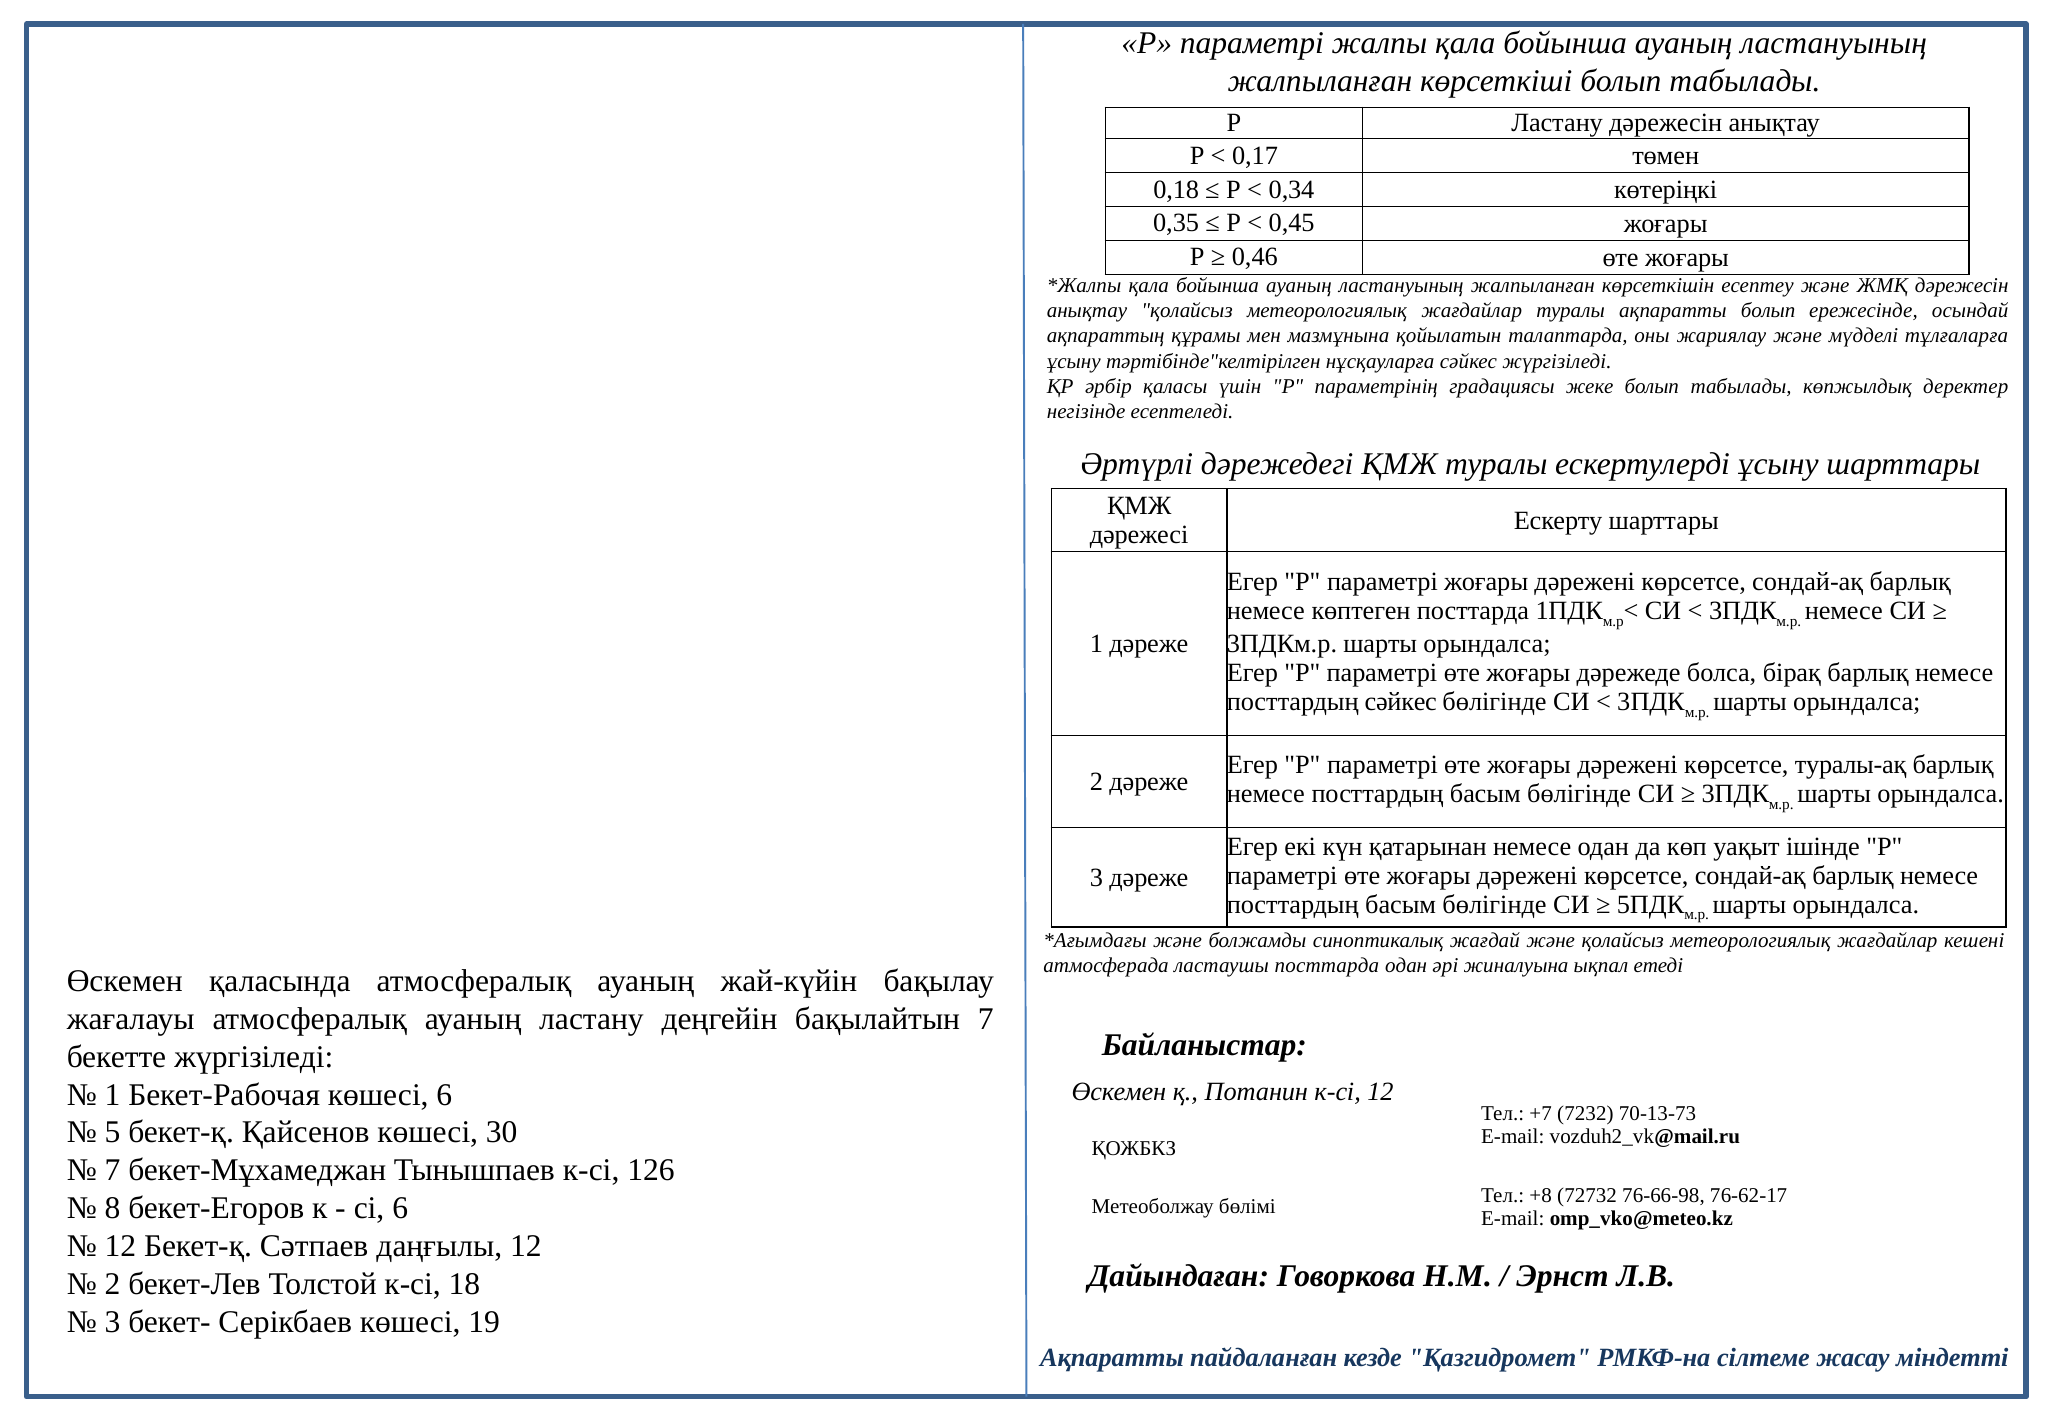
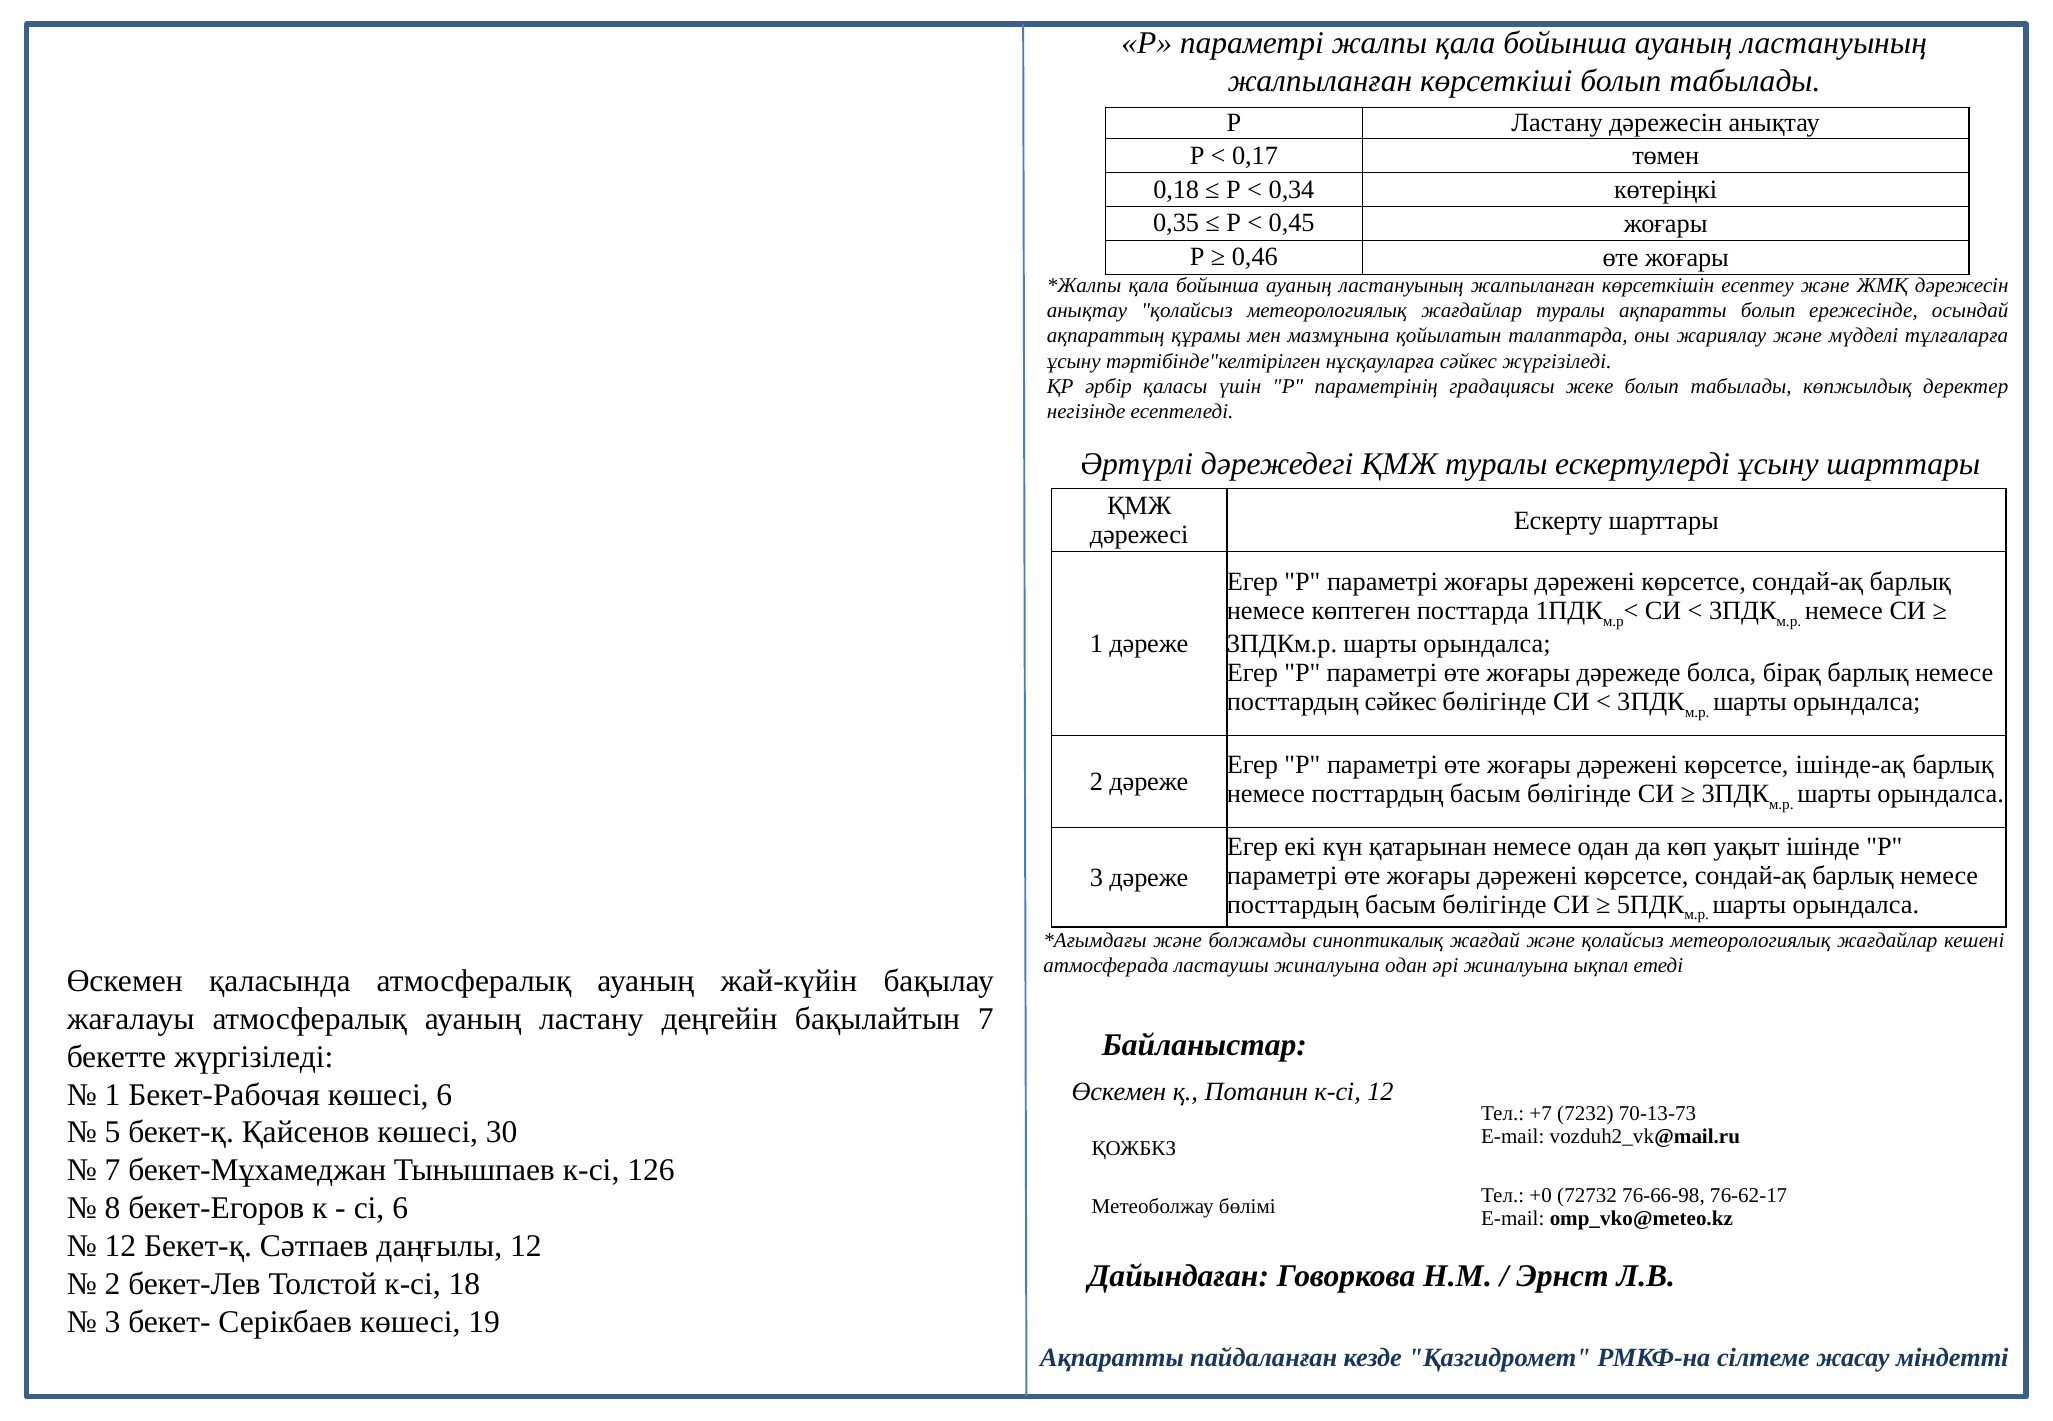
туралы-ақ: туралы-ақ -> ішінде-ақ (1850, 765)
ластаушы посттарда: посттарда -> жиналуына (1327, 966)
+8: +8 -> +0 (1541, 1195)
